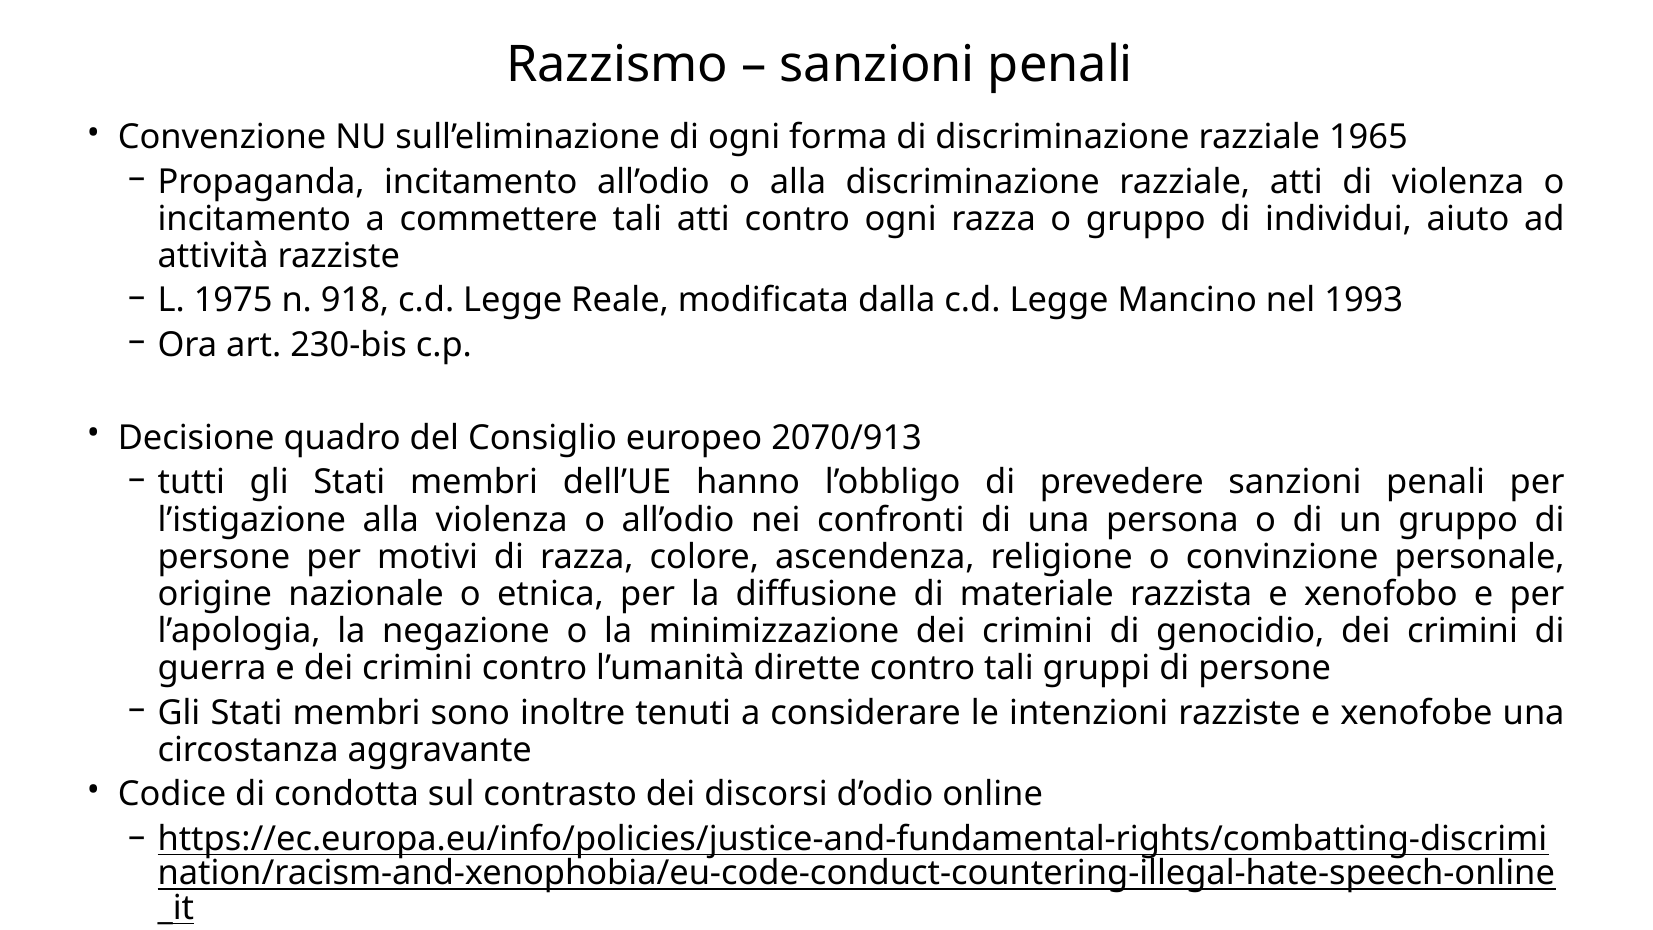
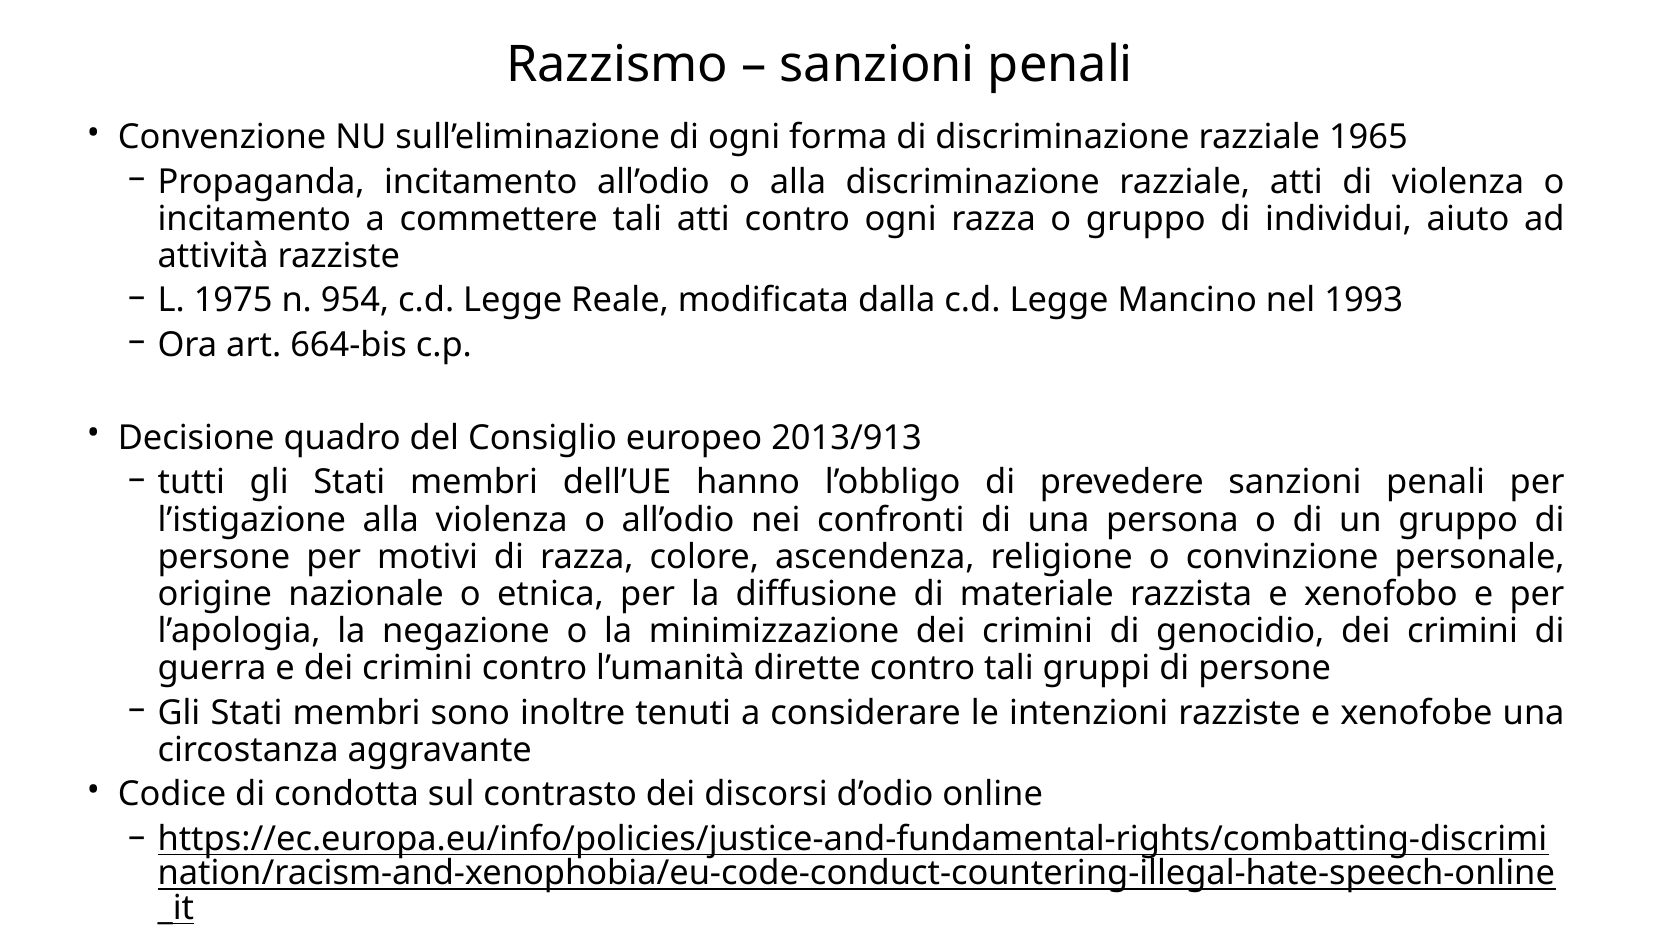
918: 918 -> 954 (355, 301)
230-bis: 230-bis -> 664-bis (349, 345)
2070/913: 2070/913 -> 2013/913 (847, 438)
